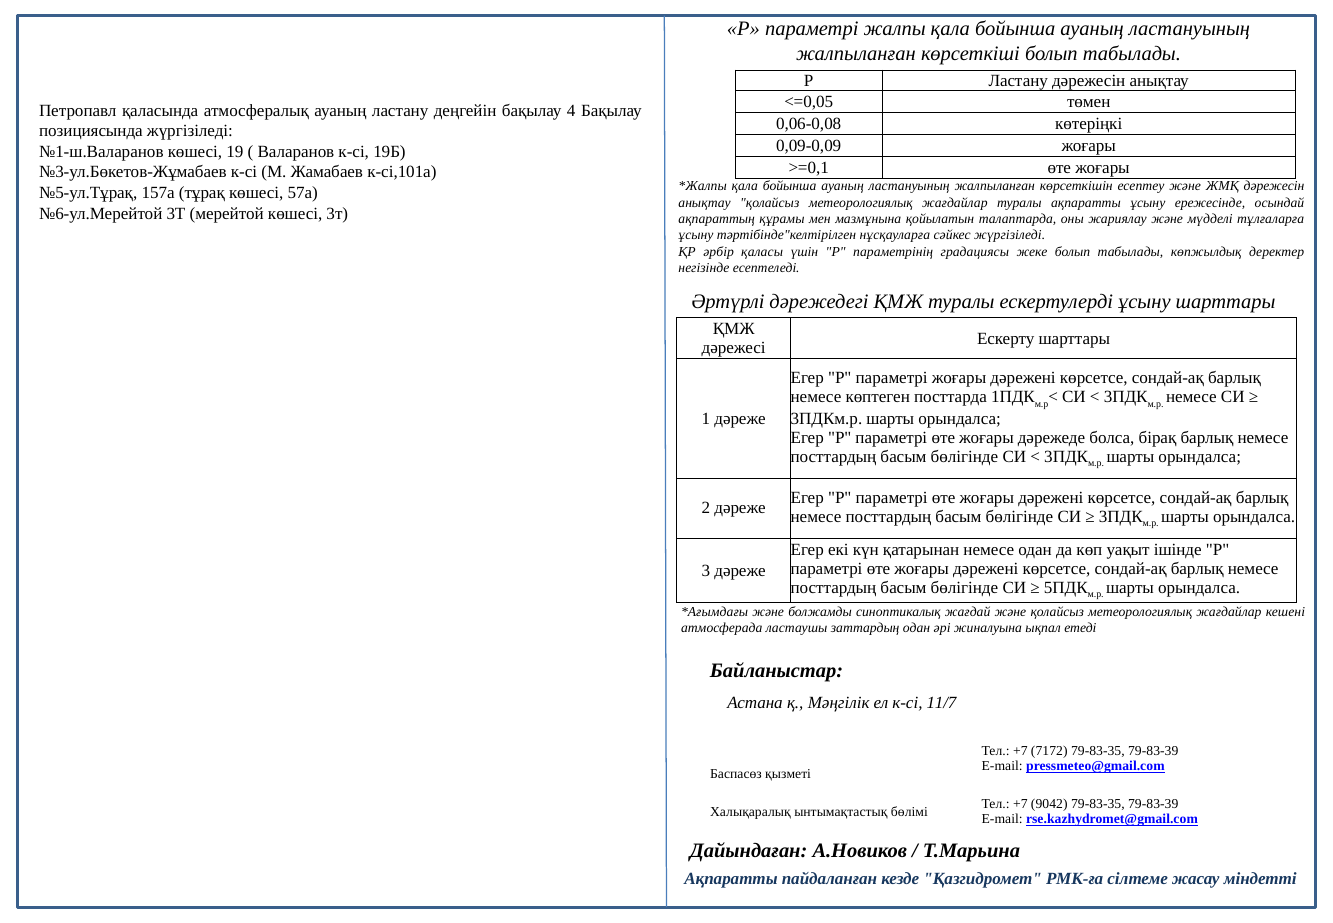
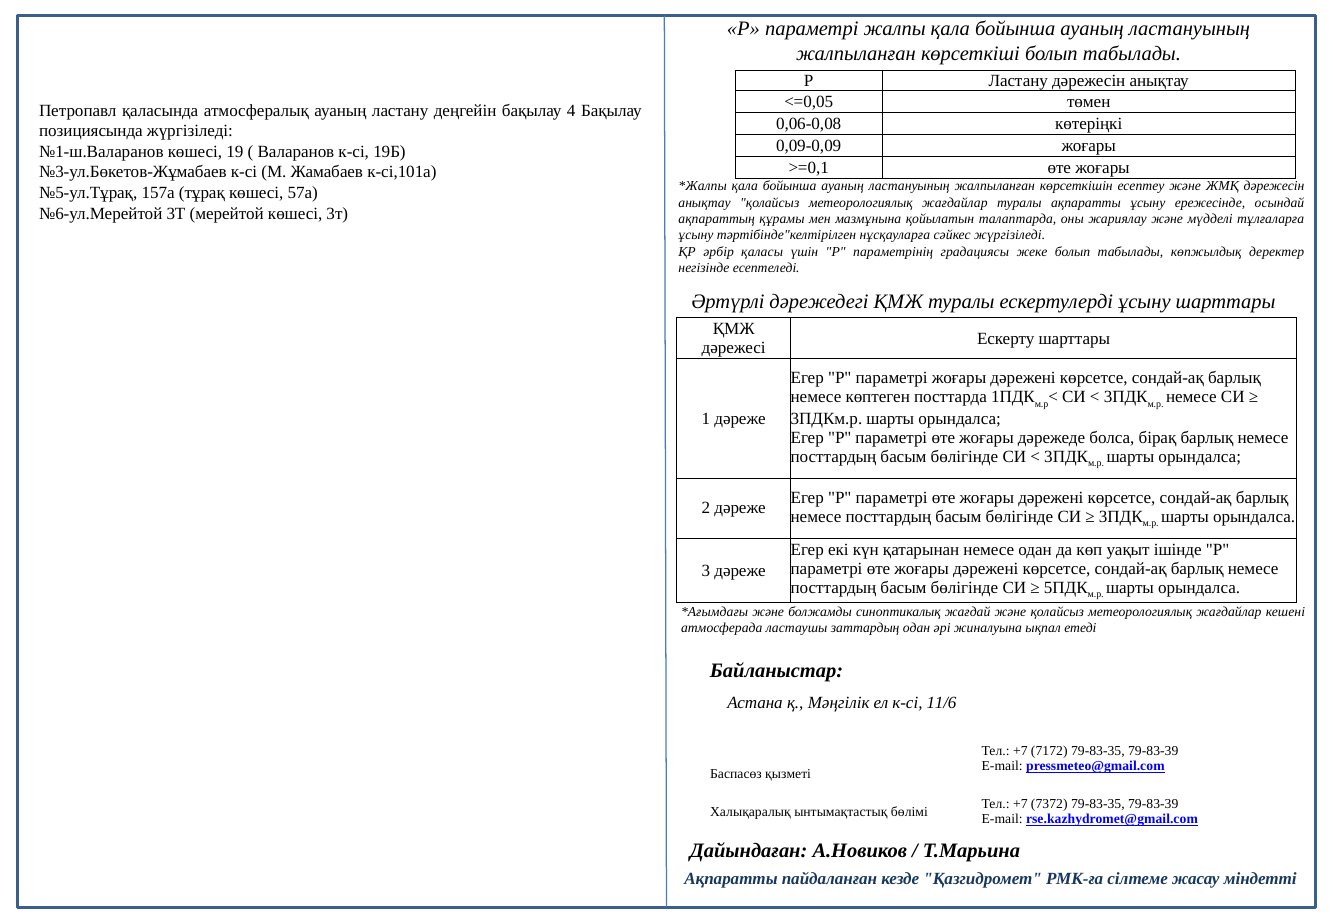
11/7: 11/7 -> 11/6 (941, 703)
9042: 9042 -> 7372 (1049, 804)
